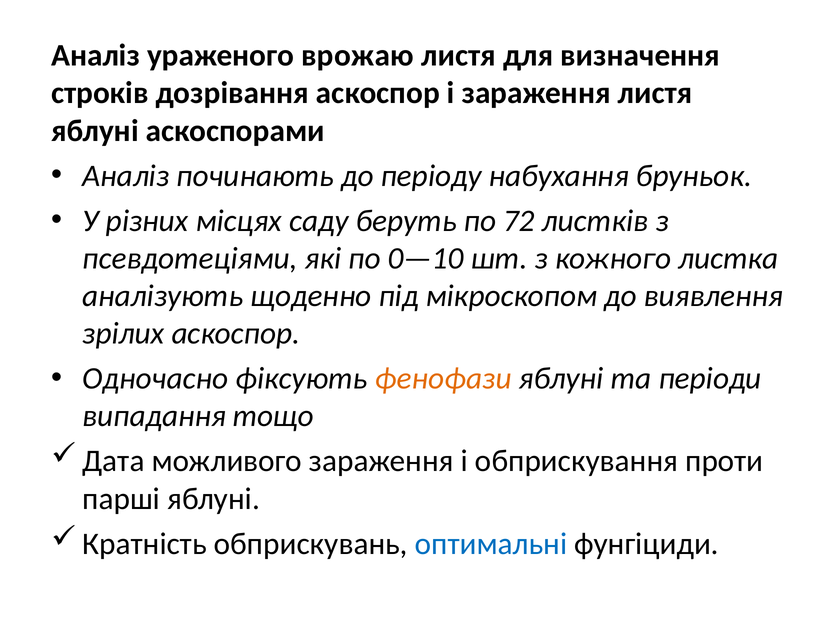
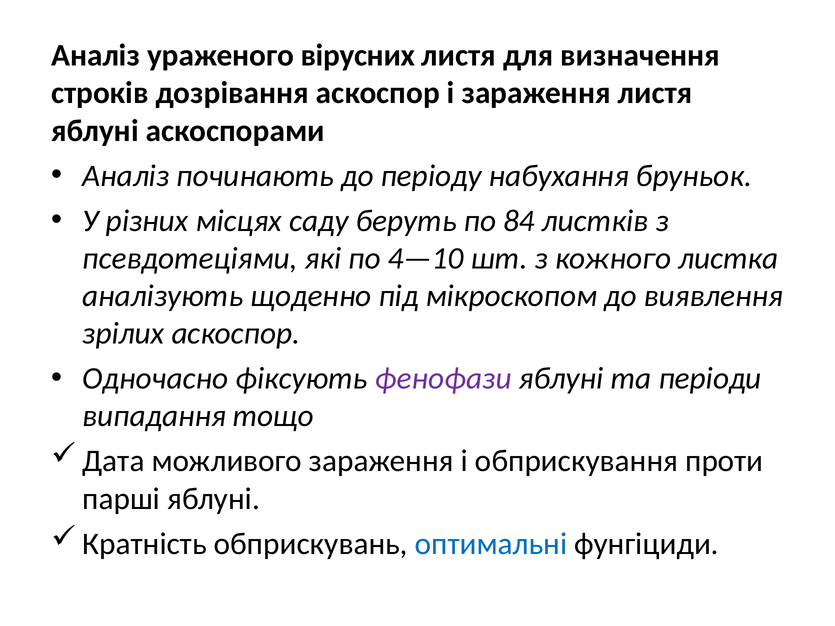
врожаю: врожаю -> вірусних (358, 56)
72: 72 -> 84 (519, 221)
0—10: 0—10 -> 4—10 (426, 258)
фенофази colour: orange -> purple (443, 379)
